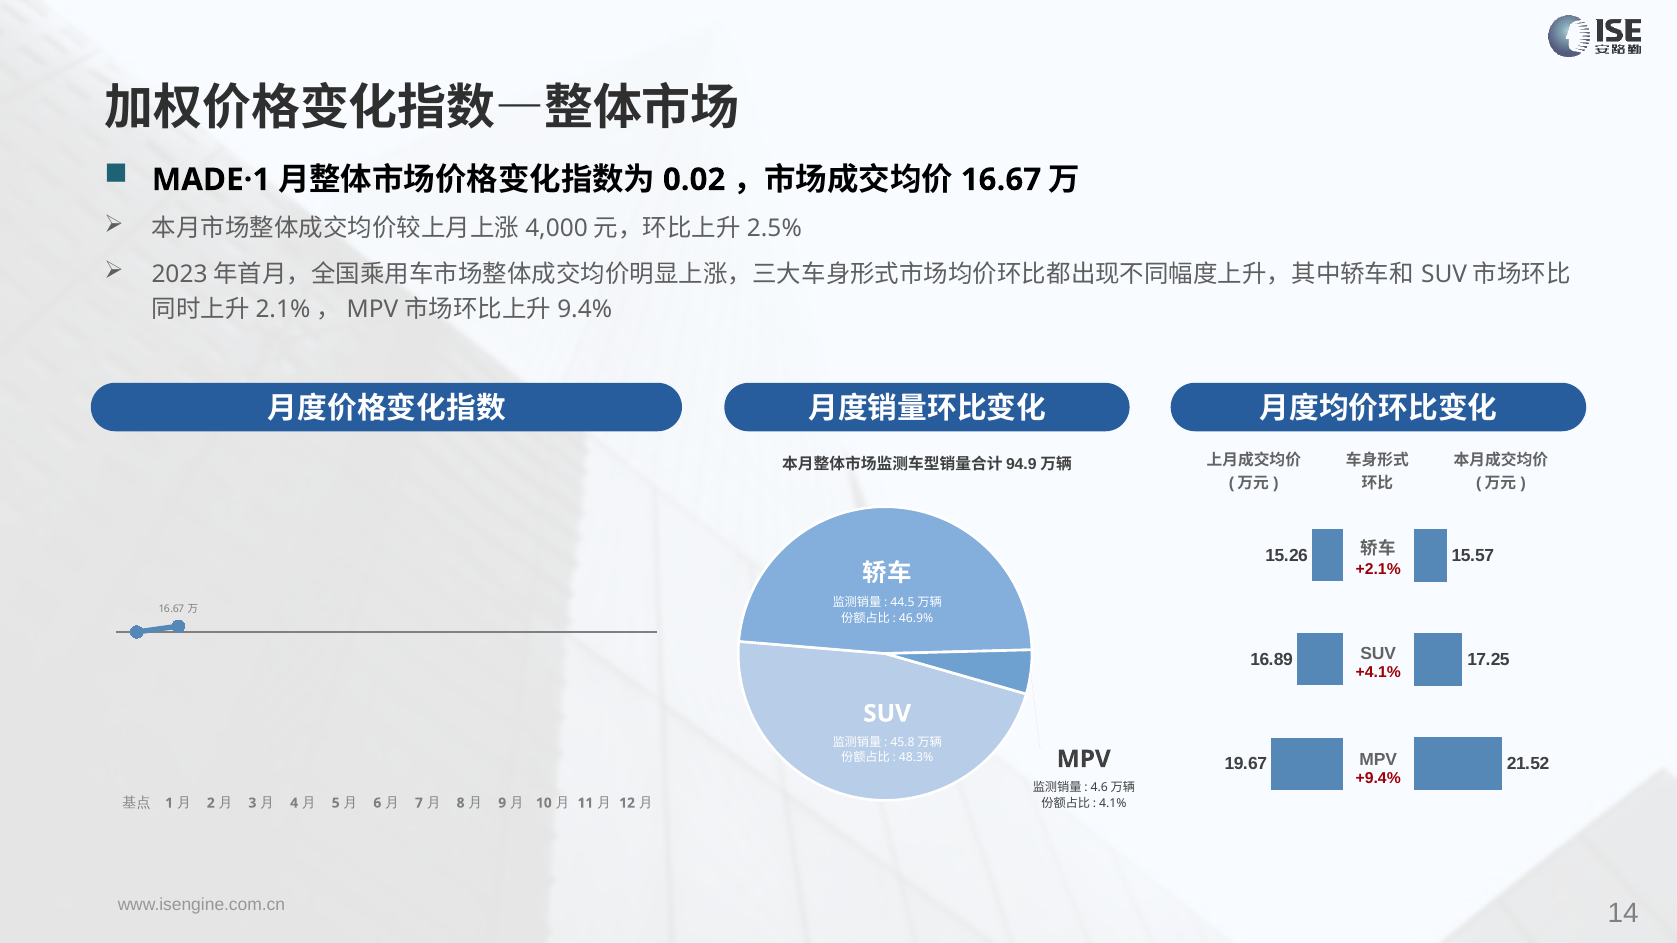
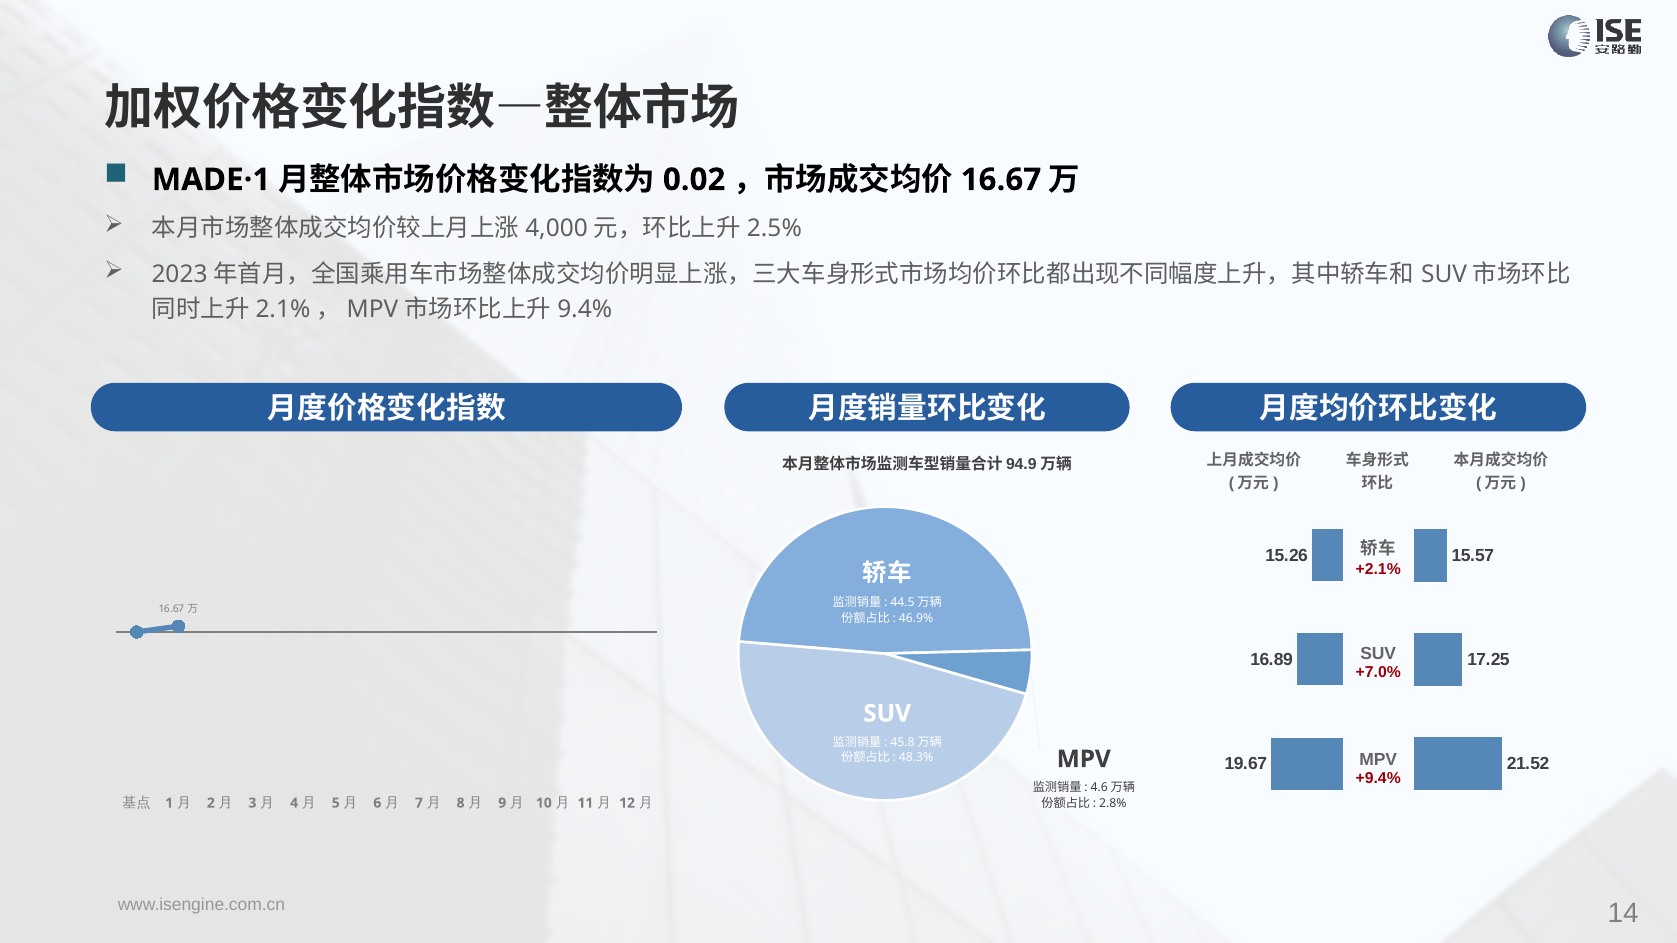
+4.1%: +4.1% -> +7.0% (1378, 672)
4.1%: 4.1% -> 2.8% (1113, 804)
